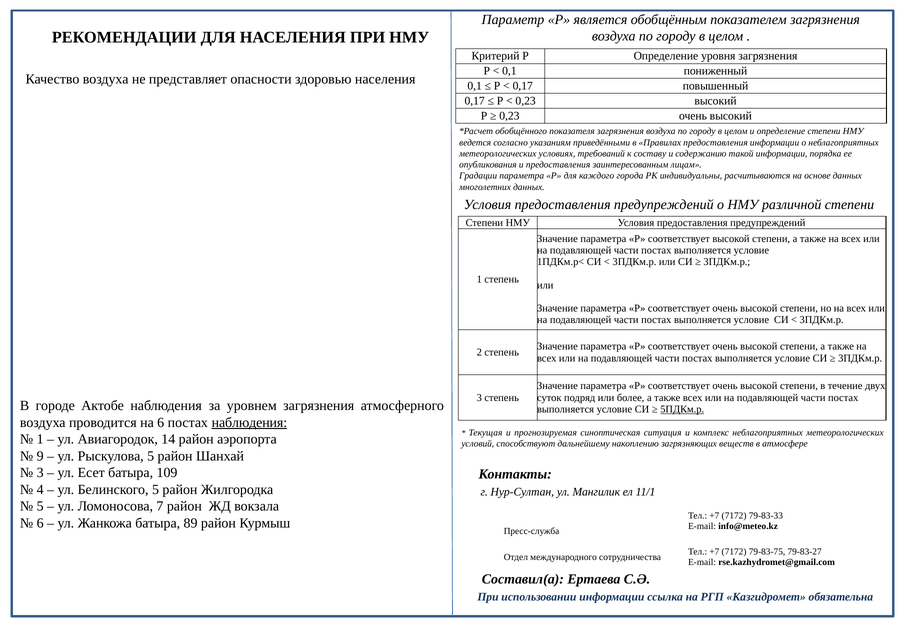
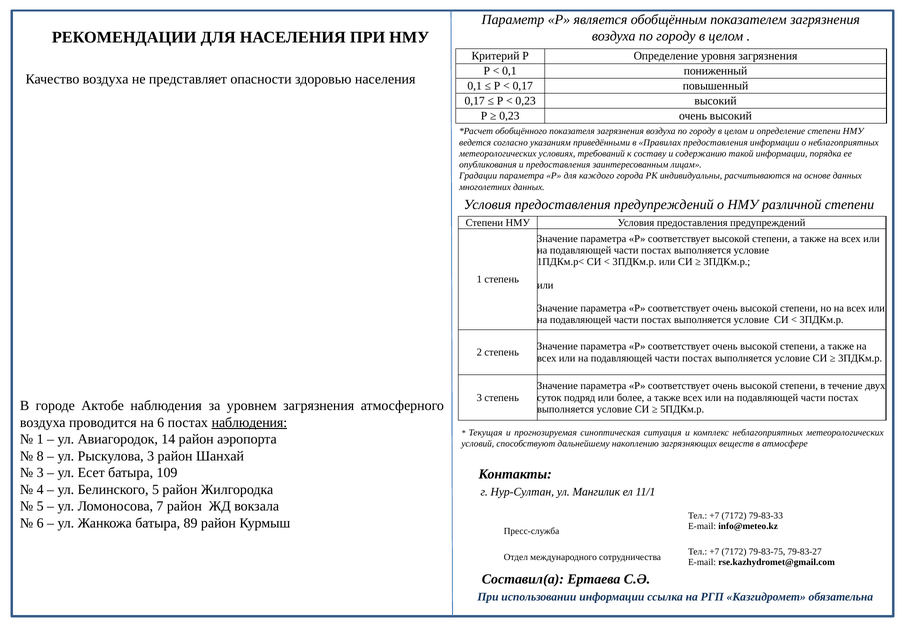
5ПДКм.р underline: present -> none (682, 409)
9: 9 -> 8 (40, 456)
Рыскулова 5: 5 -> 3 (151, 456)
